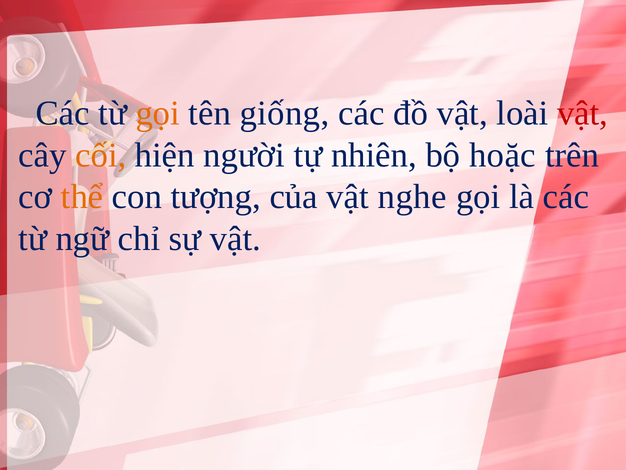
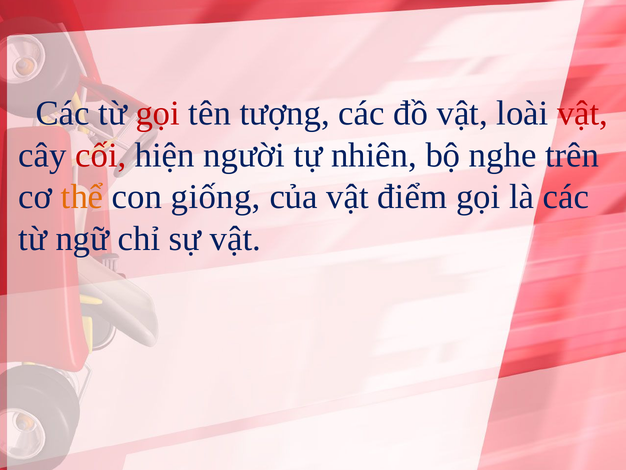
gọi colour: orange -> red (158, 113)
giống: giống -> tượng (285, 113)
cối colour: orange -> red (101, 155)
hoặc: hoặc -> nghe (503, 155)
tượng: tượng -> giống (216, 197)
nghe: nghe -> điểm (412, 197)
